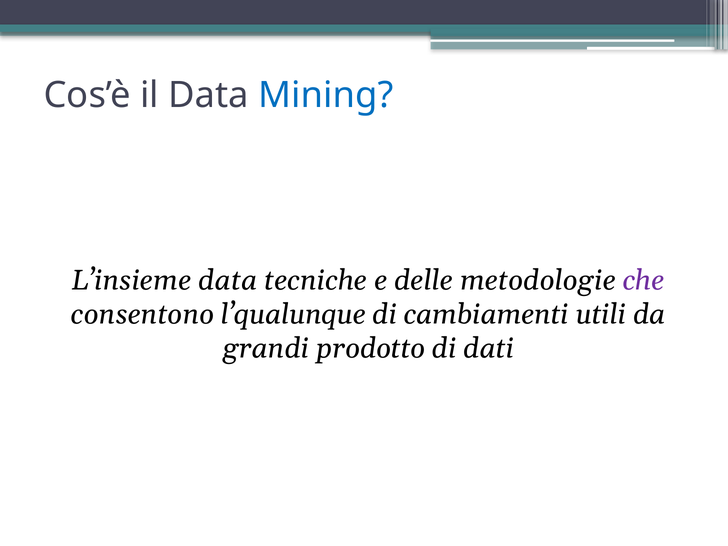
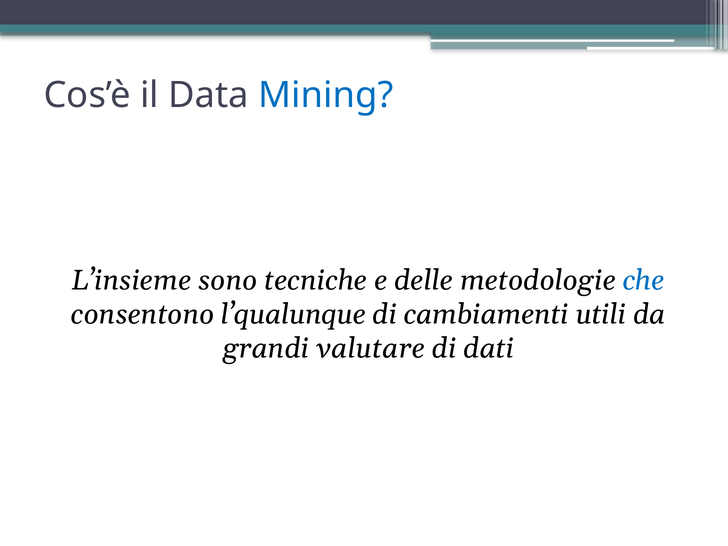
L’insieme data: data -> sono (228, 281)
che colour: purple -> blue (644, 281)
prodotto: prodotto -> valutare (371, 349)
